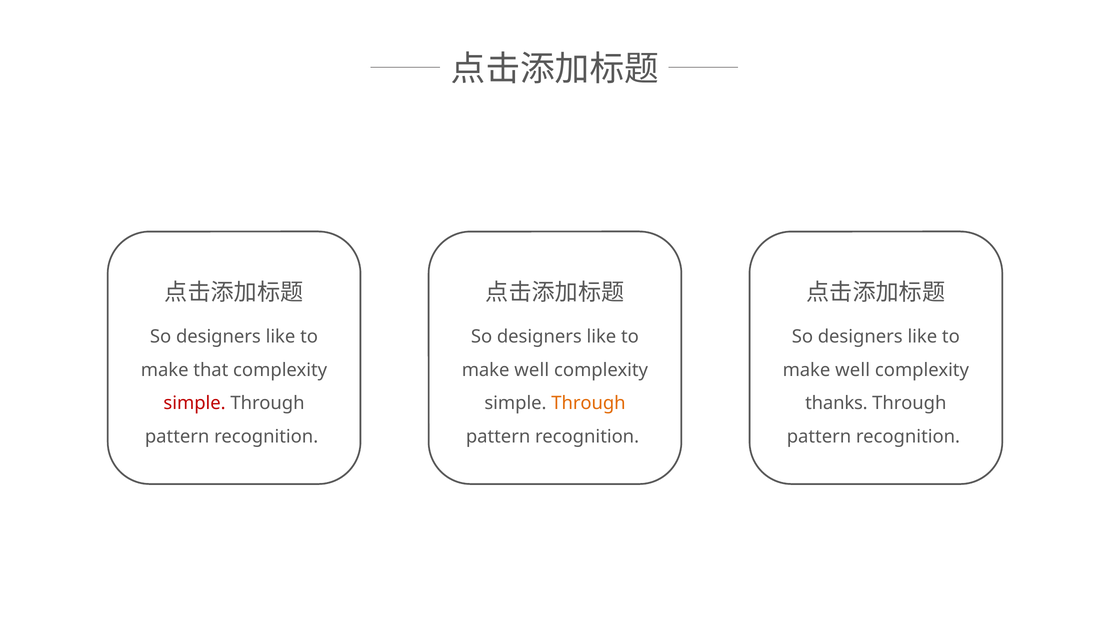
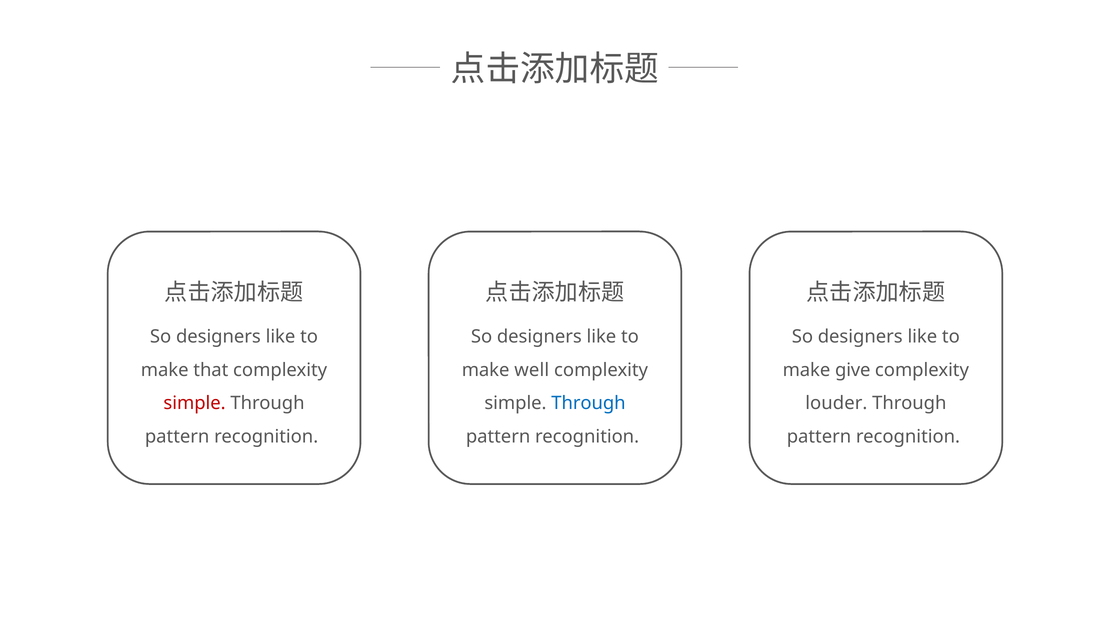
well: well -> give (853, 370)
Through colour: orange -> blue (588, 403)
thanks: thanks -> louder (836, 403)
